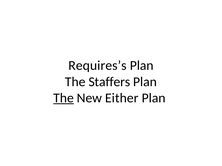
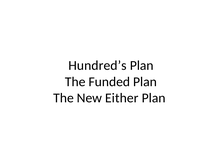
Requires’s: Requires’s -> Hundred’s (97, 66)
Staffers: Staffers -> Funded (109, 82)
The underline: present -> none (64, 98)
